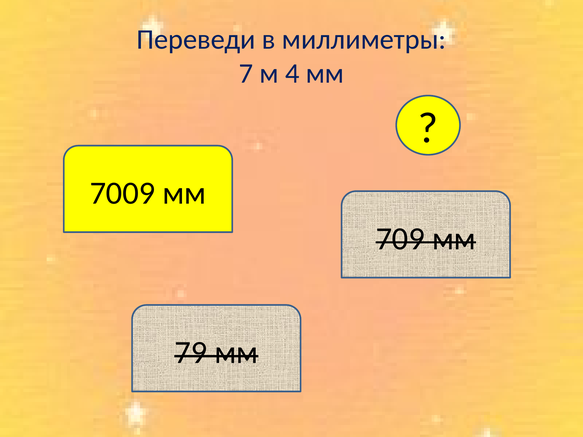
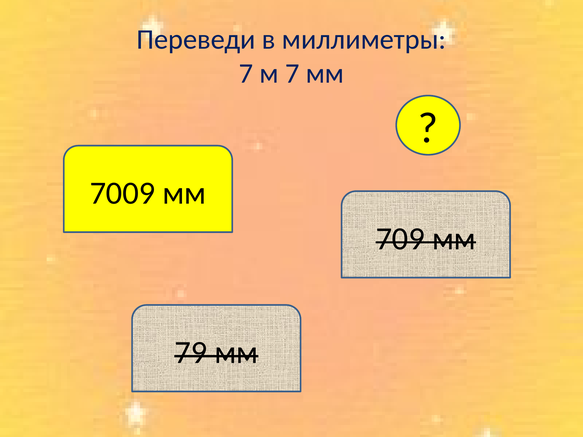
м 4: 4 -> 7 (292, 73)
